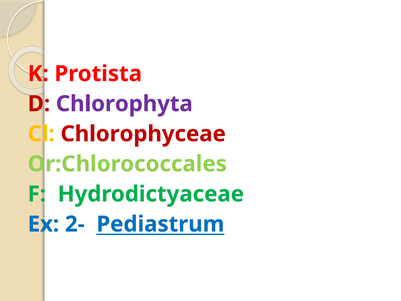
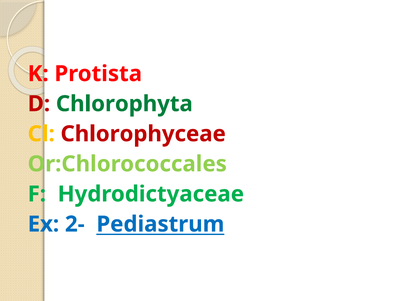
Chlorophyta colour: purple -> green (124, 104)
